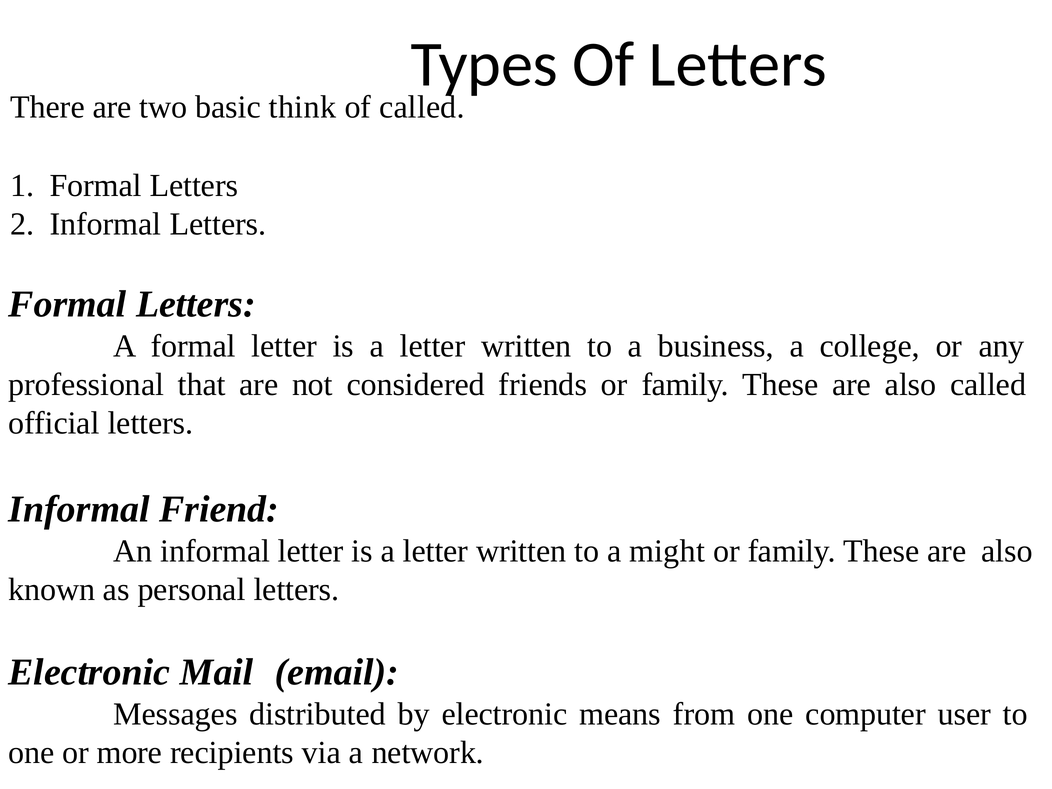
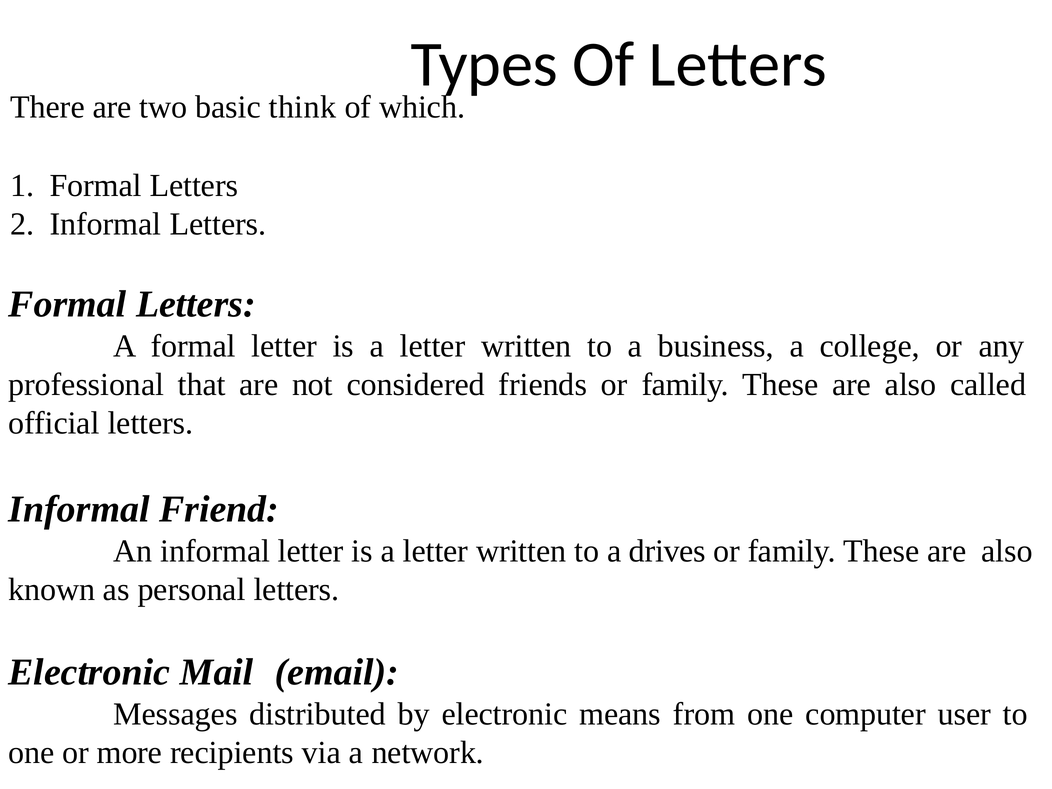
of called: called -> which (422, 107)
might: might -> drives (667, 551)
